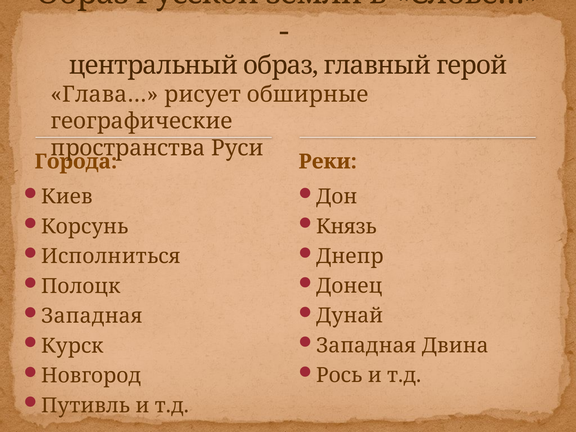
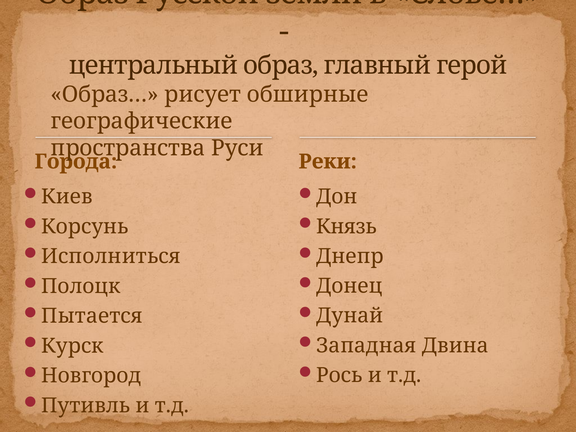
Глава…: Глава… -> Образ… (105, 94)
Западная: Западная -> Пытается (92, 316)
